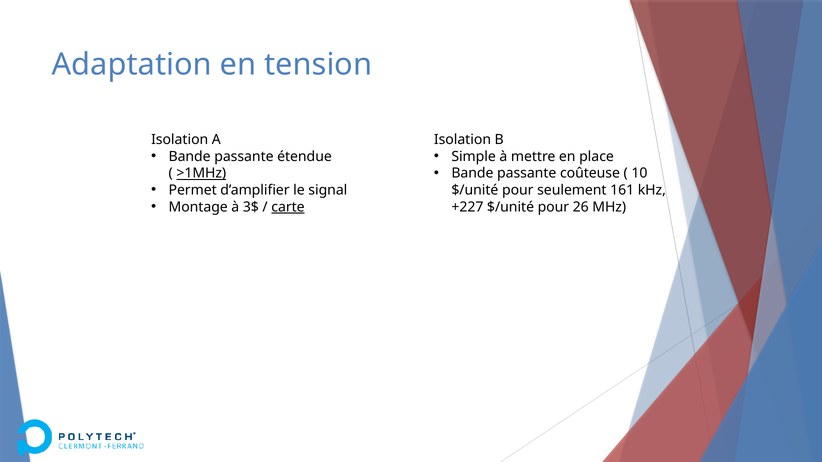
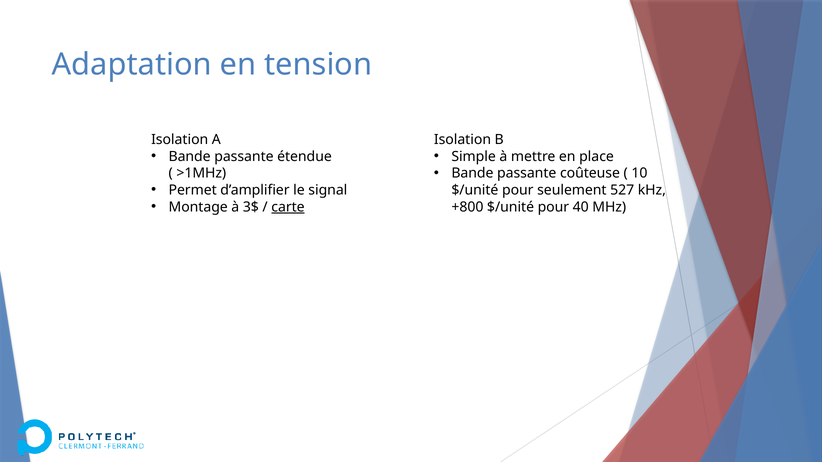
>1MHz underline: present -> none (201, 173)
161: 161 -> 527 (622, 190)
+227: +227 -> +800 (467, 207)
26: 26 -> 40 (581, 207)
